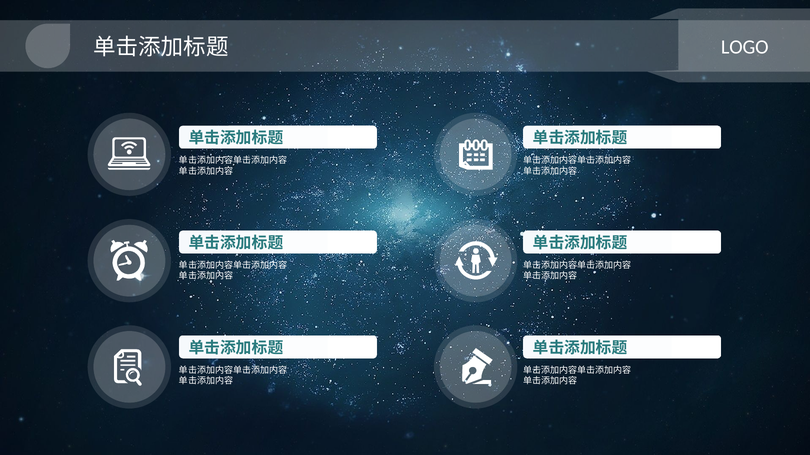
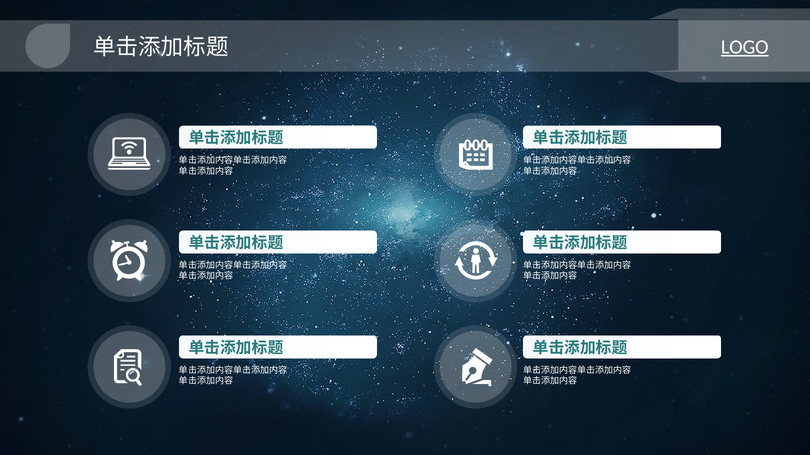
LOGO underline: none -> present (745, 47)
